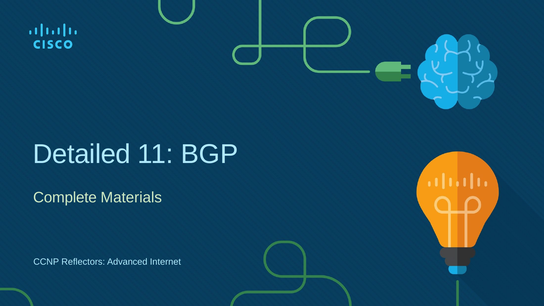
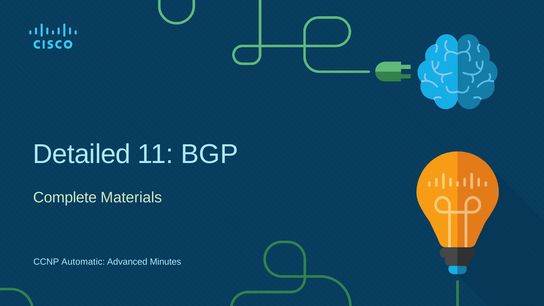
Reflectors: Reflectors -> Automatic (83, 262)
Internet: Internet -> Minutes (165, 262)
